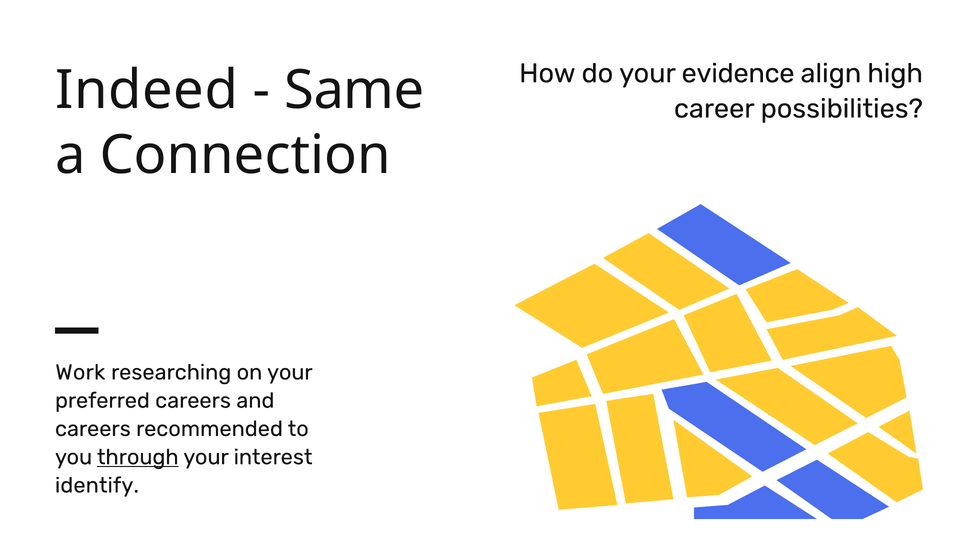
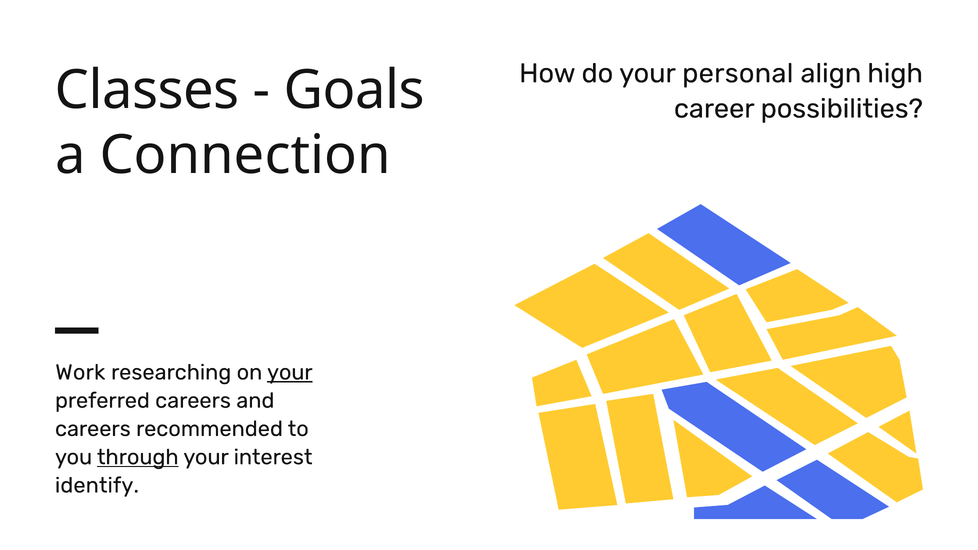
evidence: evidence -> personal (738, 73)
Indeed: Indeed -> Classes (147, 90)
Same: Same -> Goals (354, 90)
your underline: none -> present (290, 372)
